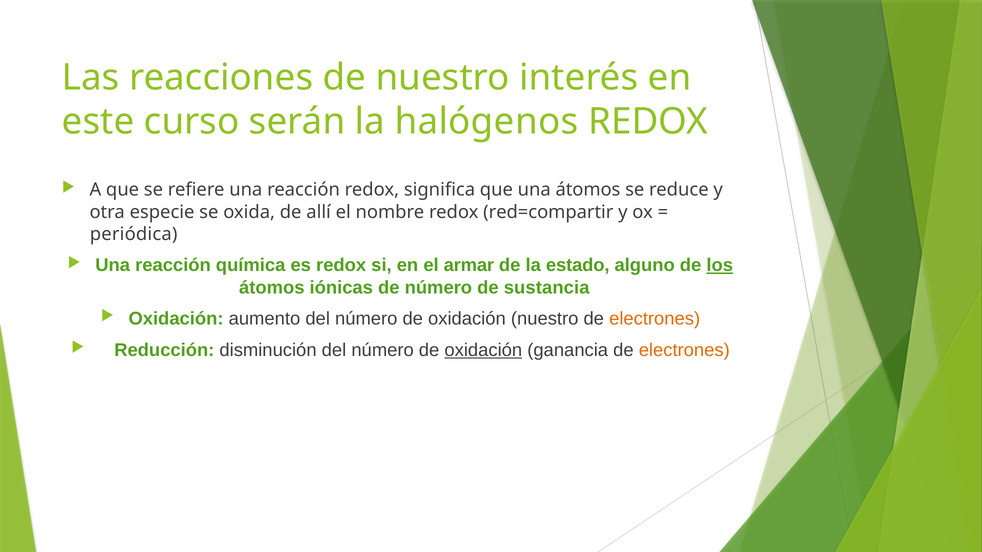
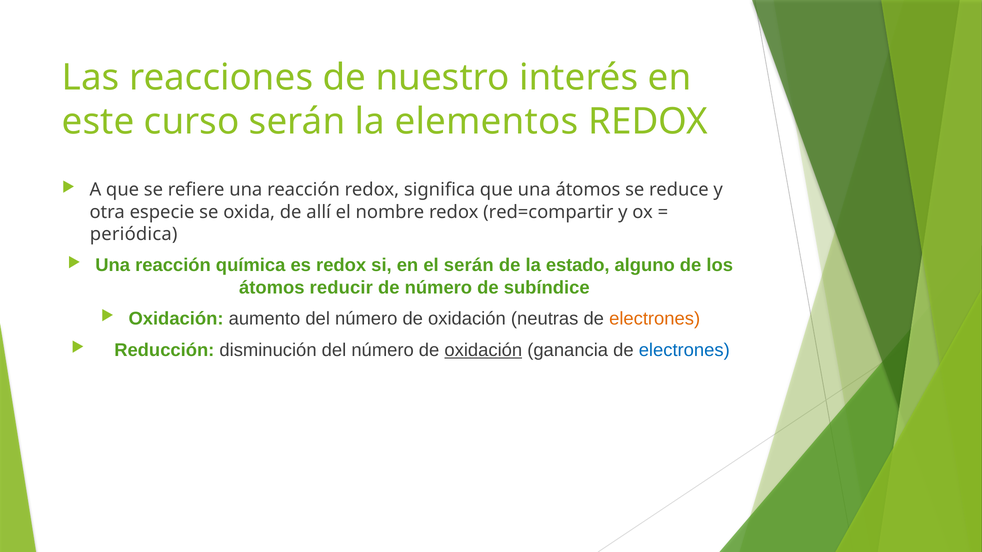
halógenos: halógenos -> elementos (486, 122)
el armar: armar -> serán (469, 266)
los underline: present -> none (720, 266)
iónicas: iónicas -> reducir (341, 288)
sustancia: sustancia -> subíndice (547, 288)
oxidación nuestro: nuestro -> neutras (545, 319)
electrones colour: orange -> blue (684, 350)
